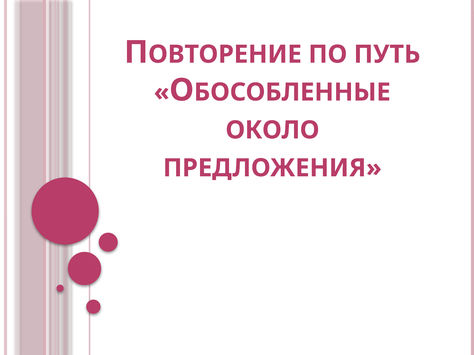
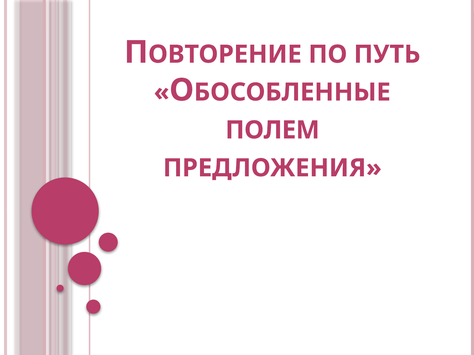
ОКОЛО: ОКОЛО -> ПОЛЕМ (272, 130)
